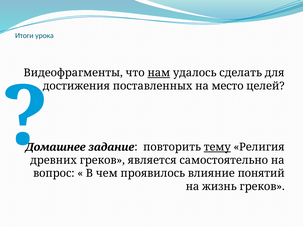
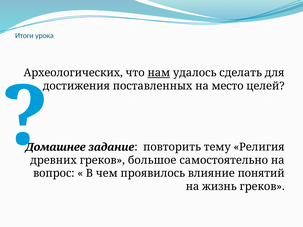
Видеофрагменты: Видеофрагменты -> Археологических (73, 73)
тему underline: present -> none (217, 147)
является: является -> большое (152, 160)
